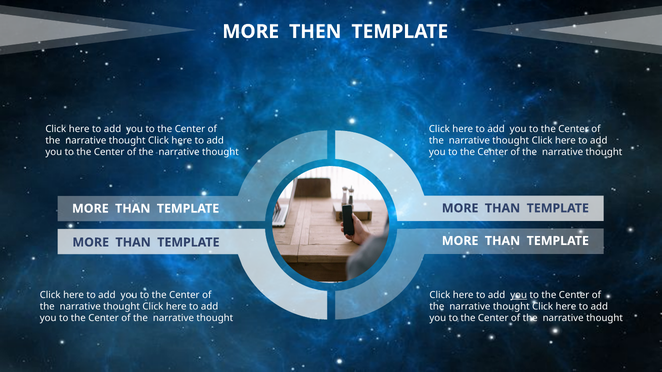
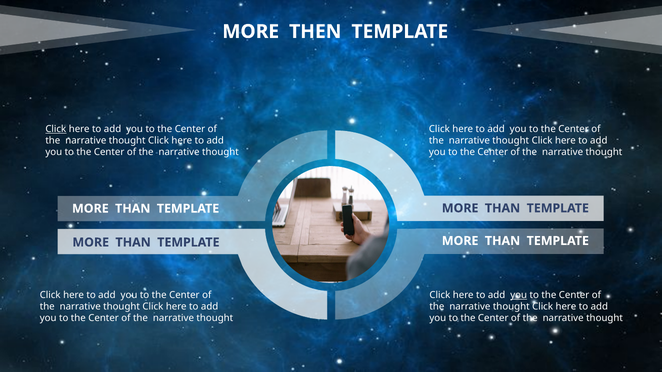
Click underline: none -> present (56, 129)
